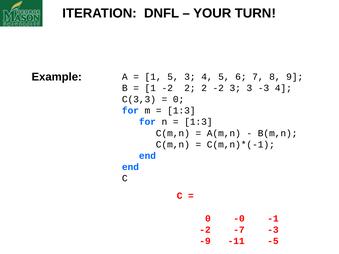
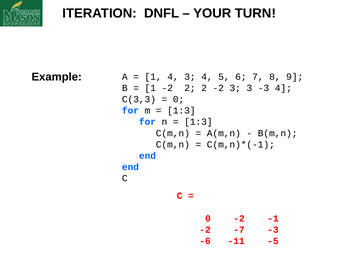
1 5: 5 -> 4 (173, 77)
0 -0: -0 -> -2 (239, 219)
-9: -9 -> -6 (205, 241)
